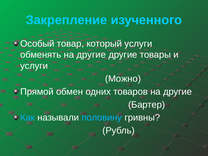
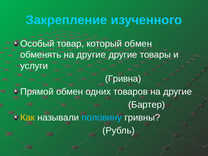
который услуги: услуги -> обмен (138, 44)
Можно: Можно -> Гривна (123, 79)
Как colour: light blue -> yellow (28, 118)
